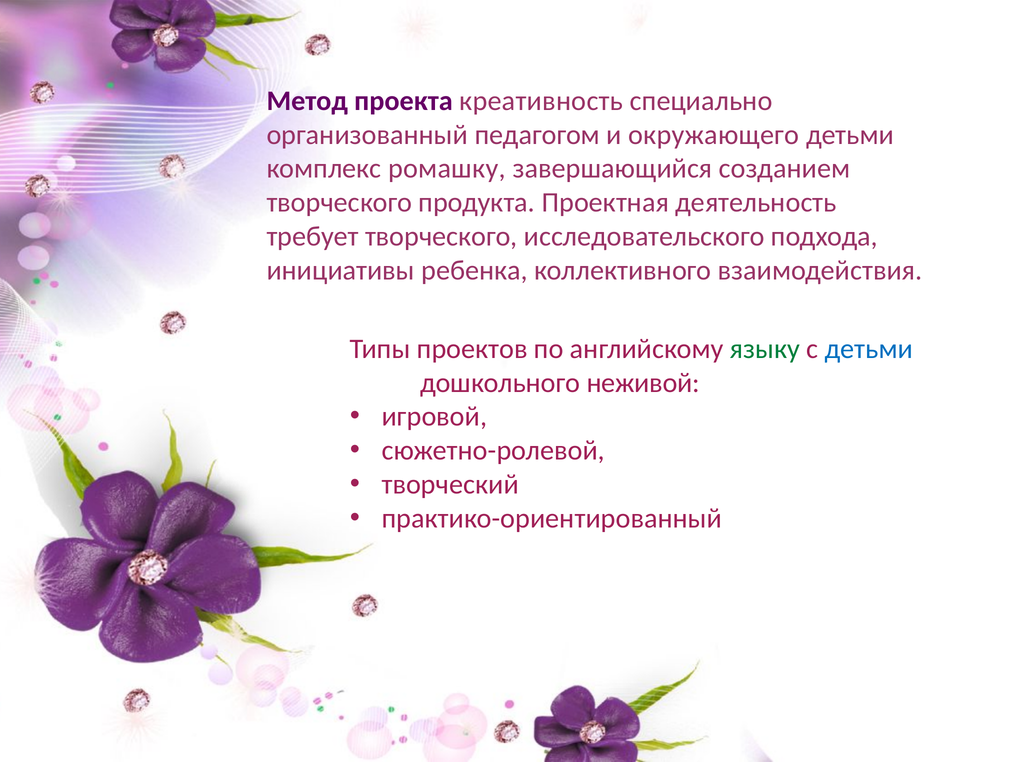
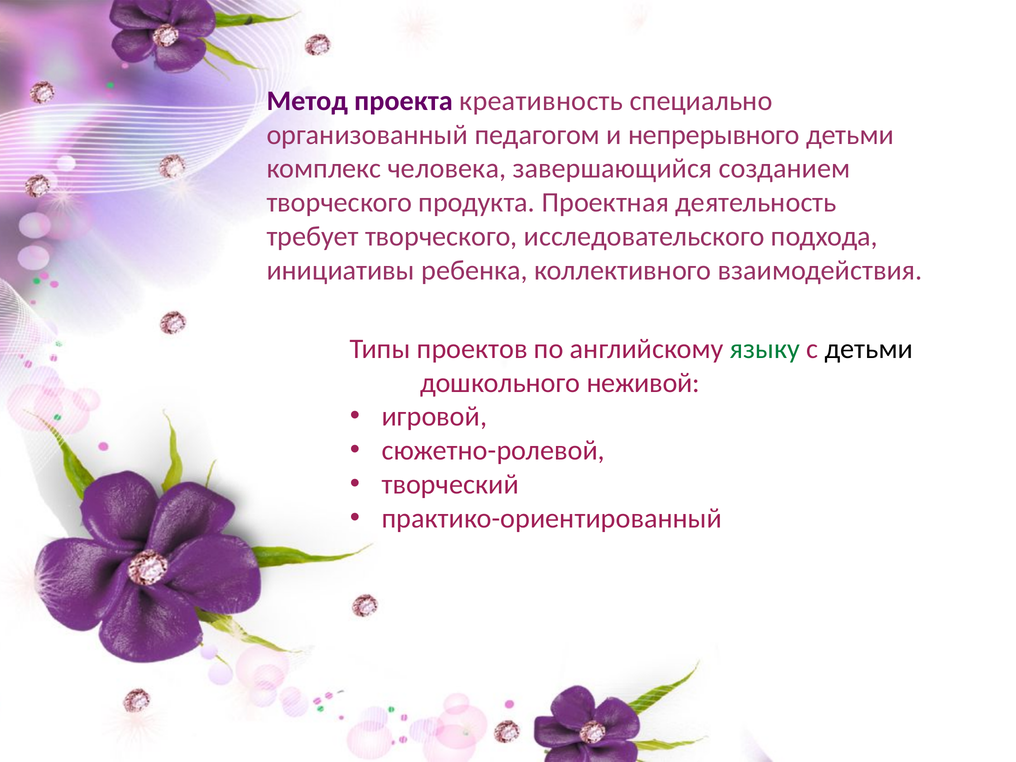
окружающего: окружающего -> непрерывного (714, 135)
ромашку: ромашку -> человека (447, 169)
детьми colour: blue -> black (869, 349)
